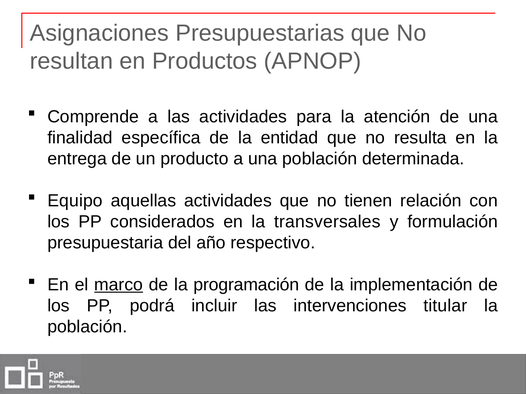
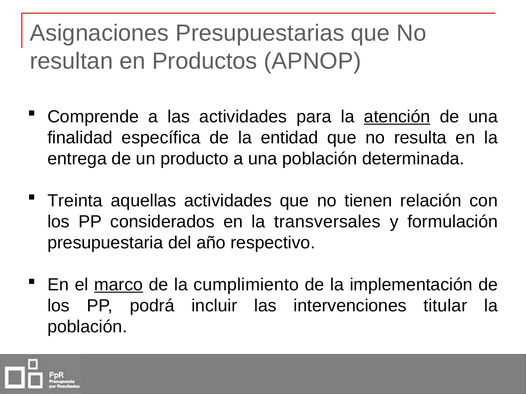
atención underline: none -> present (397, 117)
Equipo: Equipo -> Treinta (75, 201)
programación: programación -> cumplimiento (246, 285)
